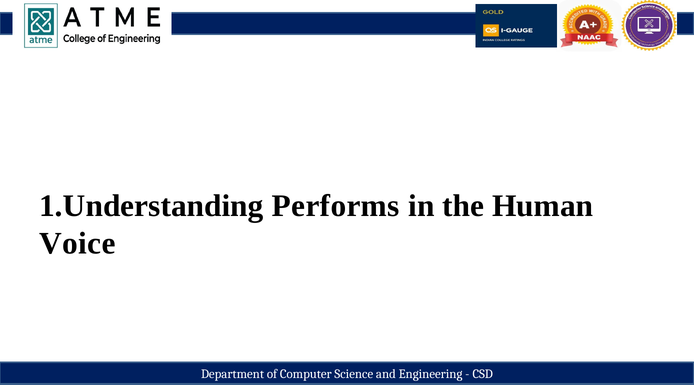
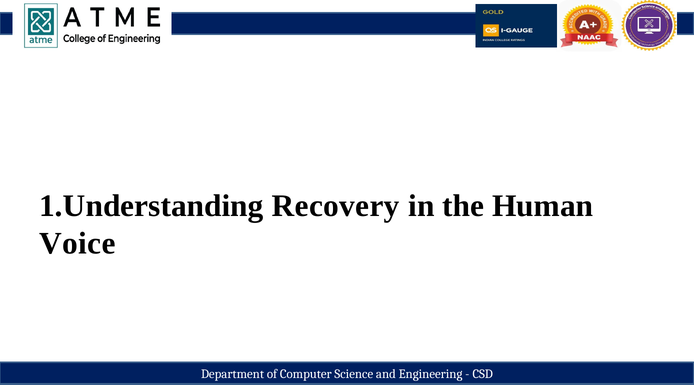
Performs: Performs -> Recovery (336, 206)
